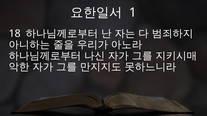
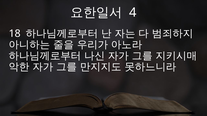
1: 1 -> 4 (133, 12)
